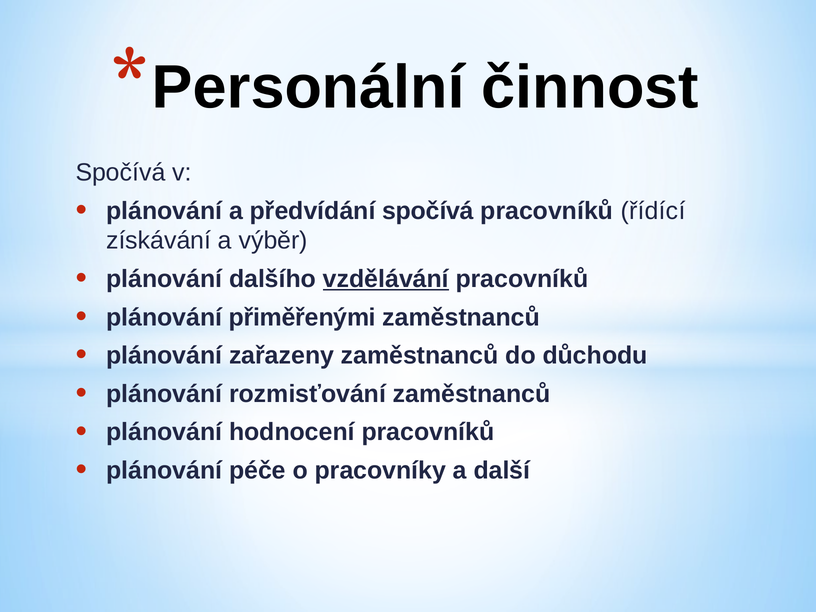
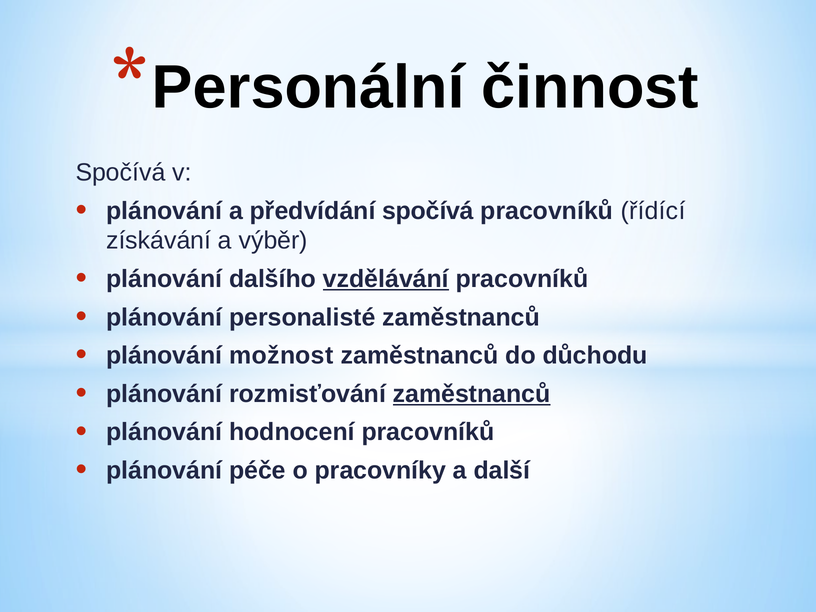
přiměřenými: přiměřenými -> personalisté (302, 317)
zařazeny: zařazeny -> možnost (281, 356)
zaměstnanců underline: none -> present (472, 394)
